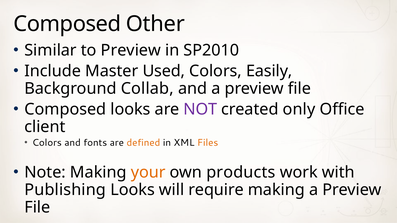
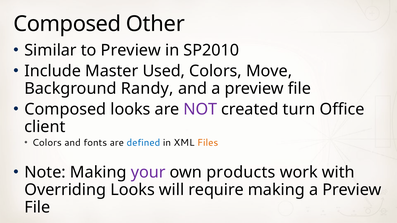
Easily: Easily -> Move (269, 71)
Collab: Collab -> Randy (147, 89)
only: only -> turn (299, 109)
defined colour: orange -> blue (143, 143)
your colour: orange -> purple (148, 172)
Publishing: Publishing -> Overriding (65, 190)
